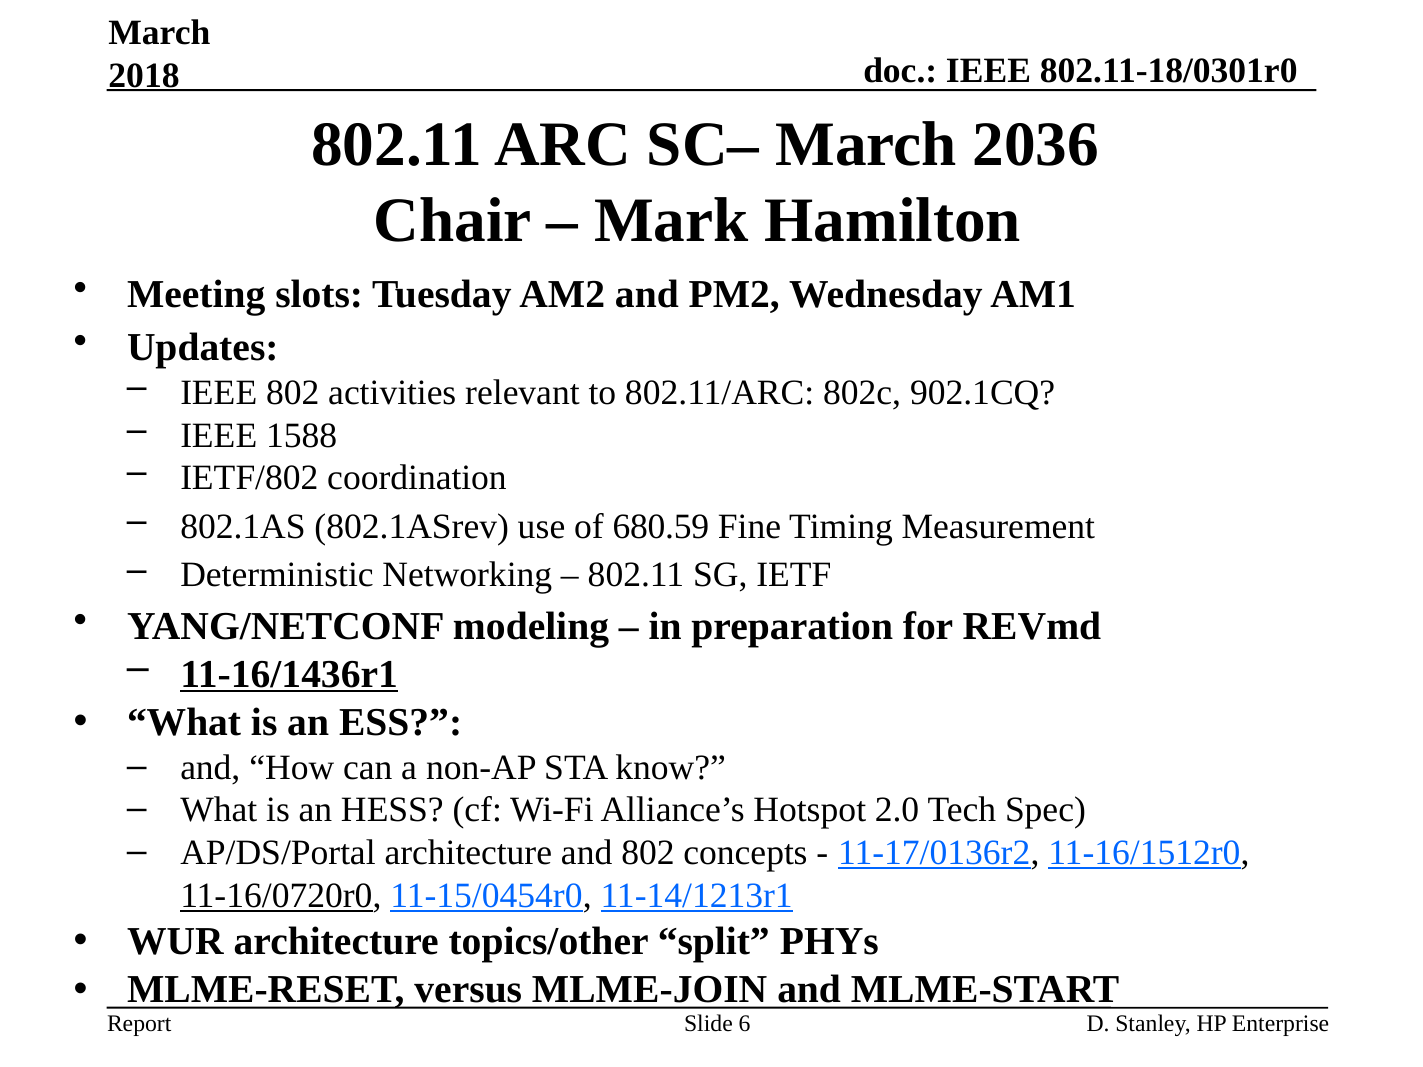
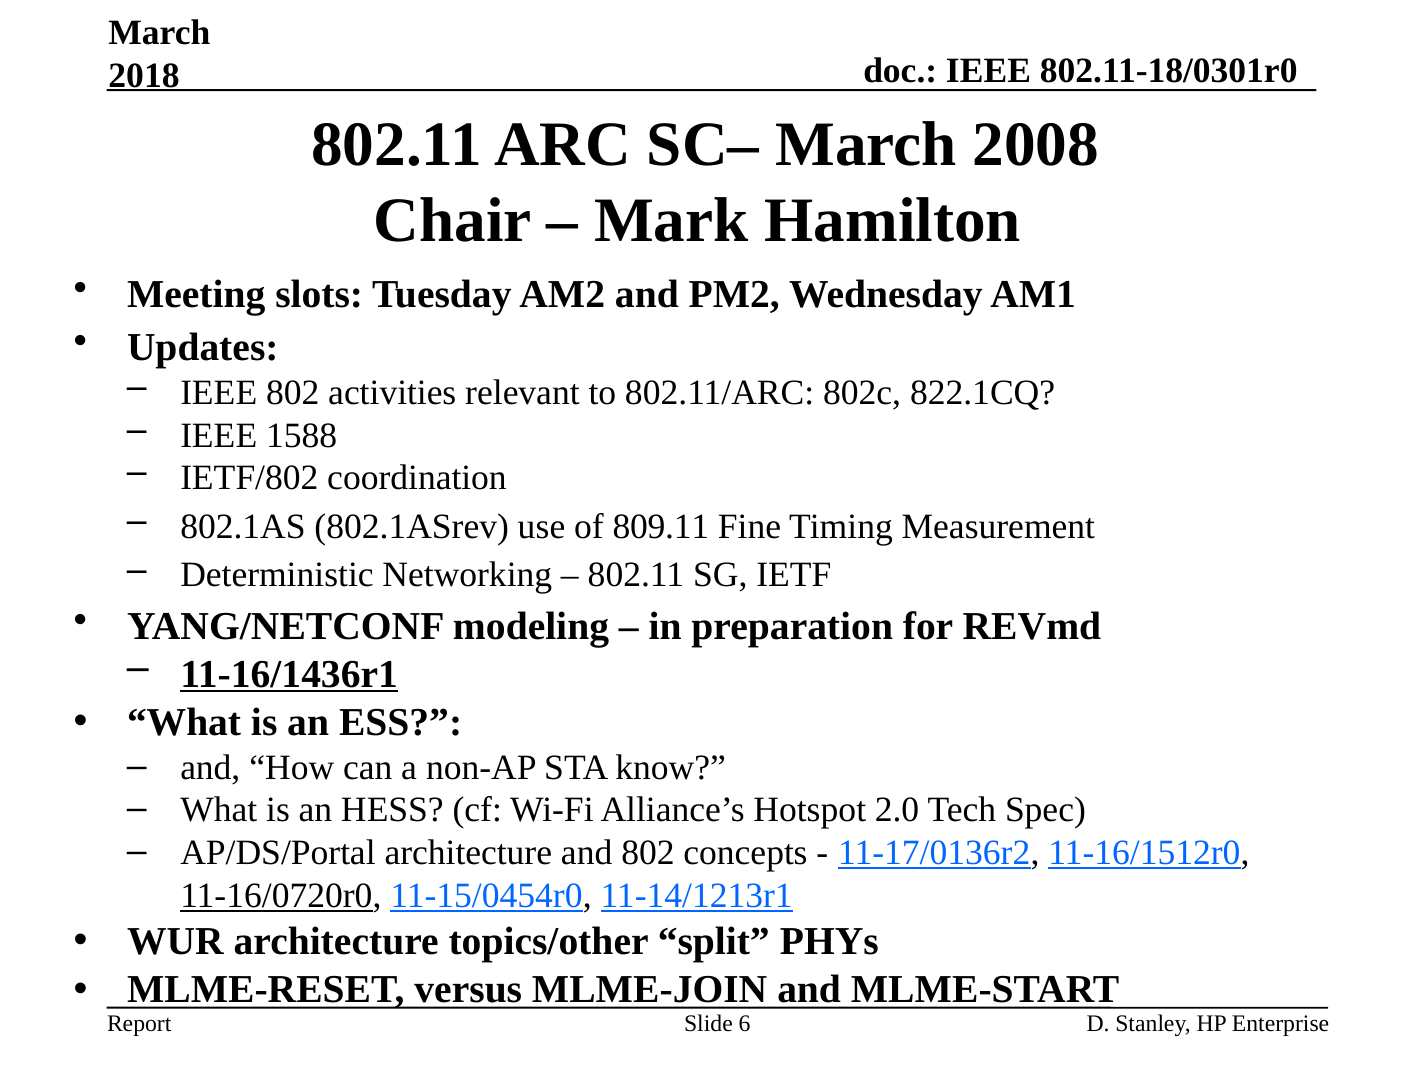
2036: 2036 -> 2008 (1036, 144)
902.1CQ: 902.1CQ -> 822.1CQ (983, 393)
680.59: 680.59 -> 809.11 (661, 527)
